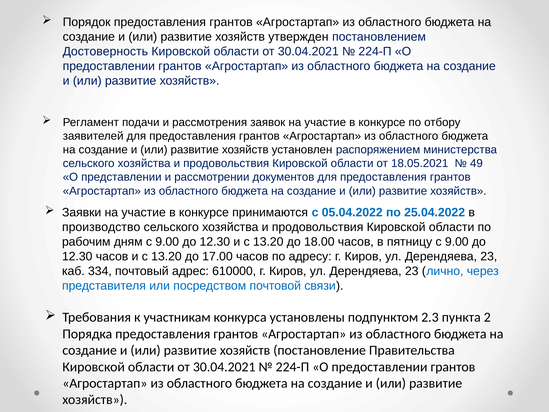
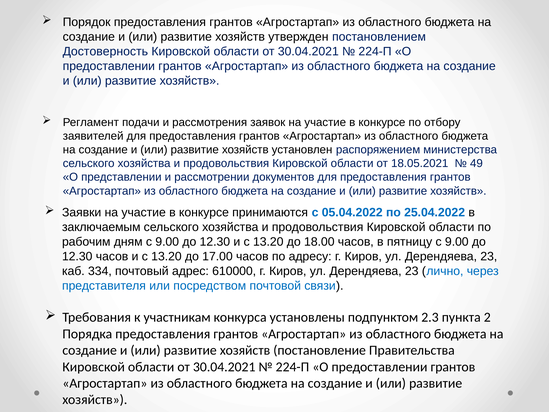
производство: производство -> заключаемым (101, 227)
